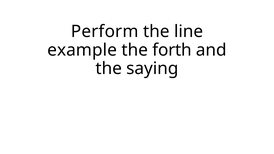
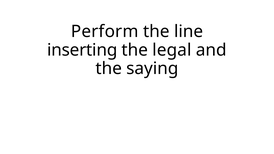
example: example -> inserting (82, 50)
forth: forth -> legal (172, 50)
